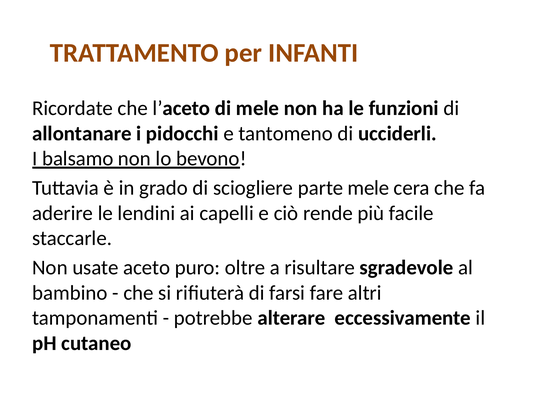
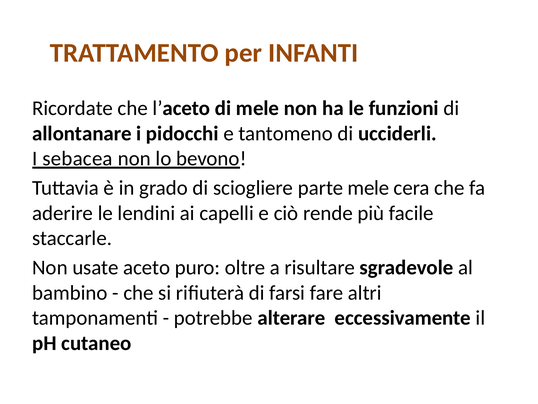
balsamo: balsamo -> sebacea (78, 158)
